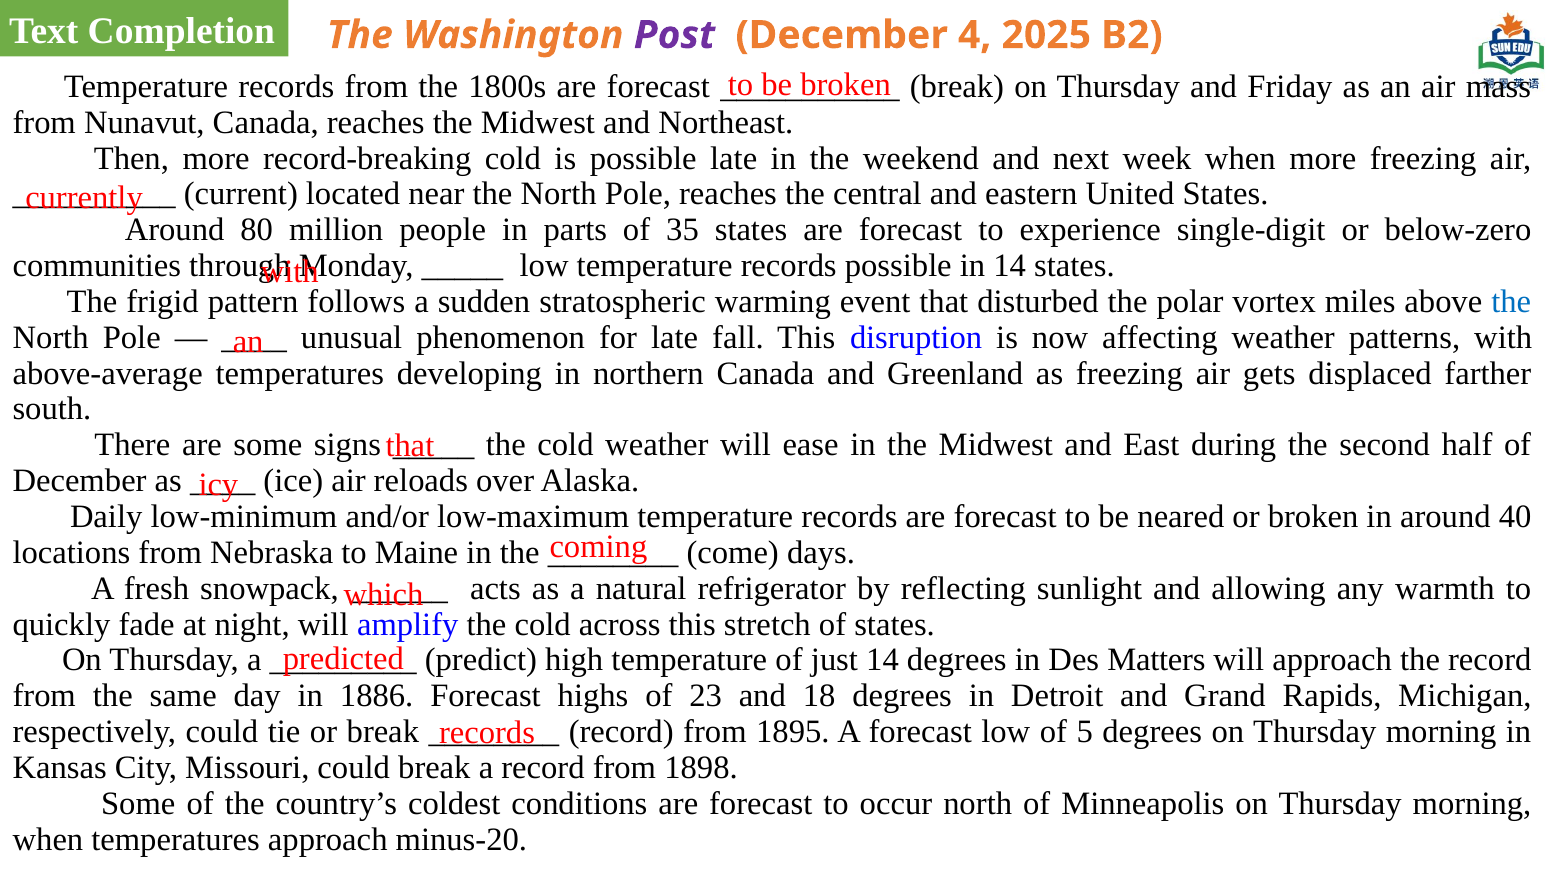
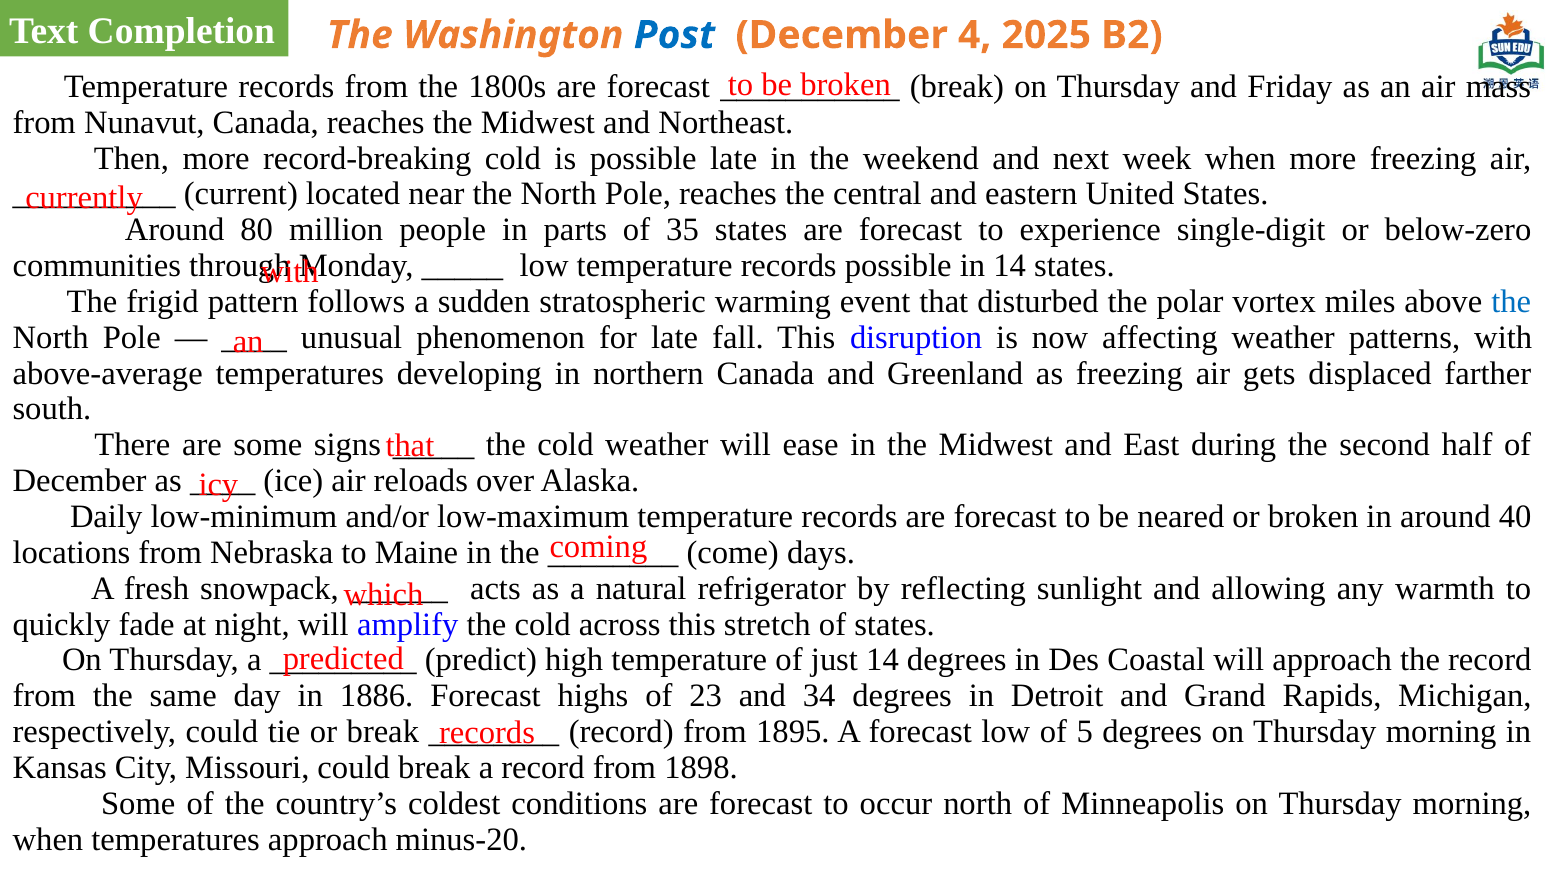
Post colour: purple -> blue (674, 35)
Matters: Matters -> Coastal (1156, 660)
18: 18 -> 34 (819, 696)
